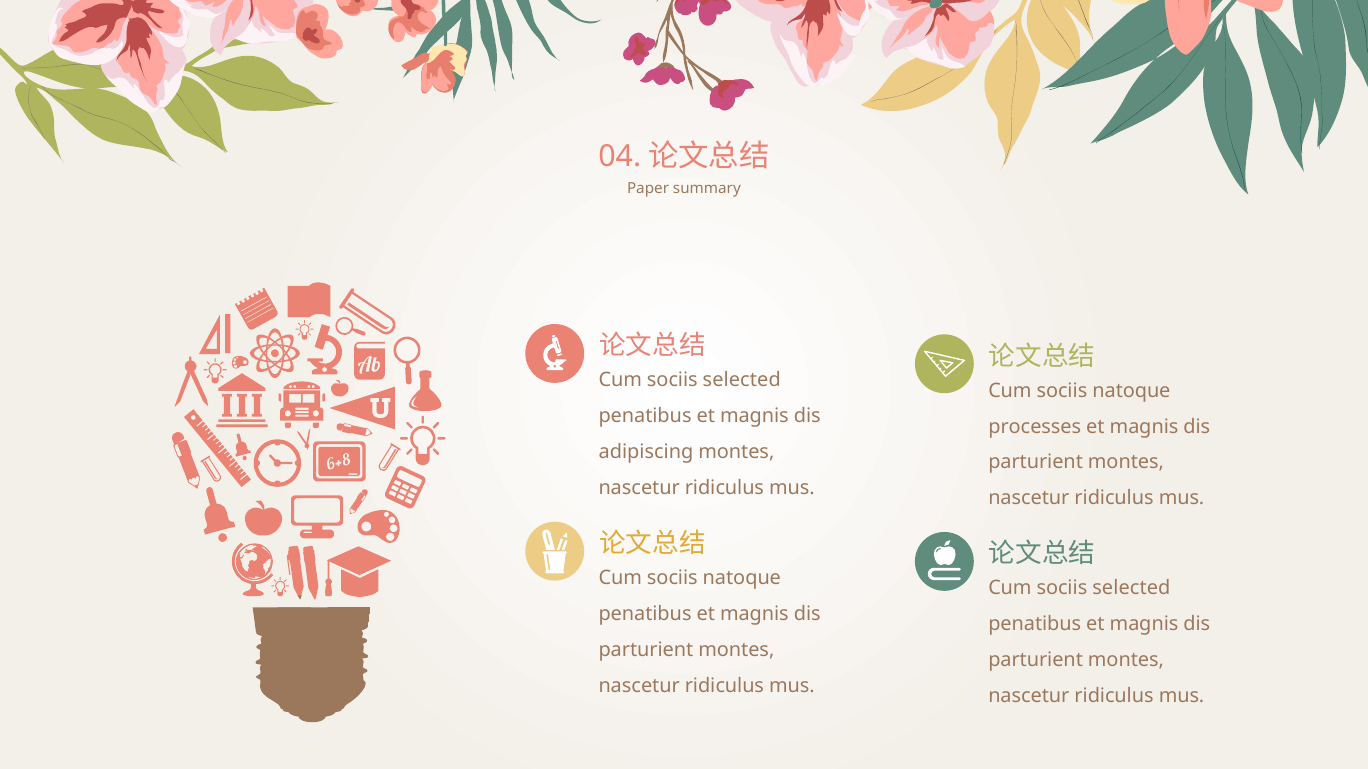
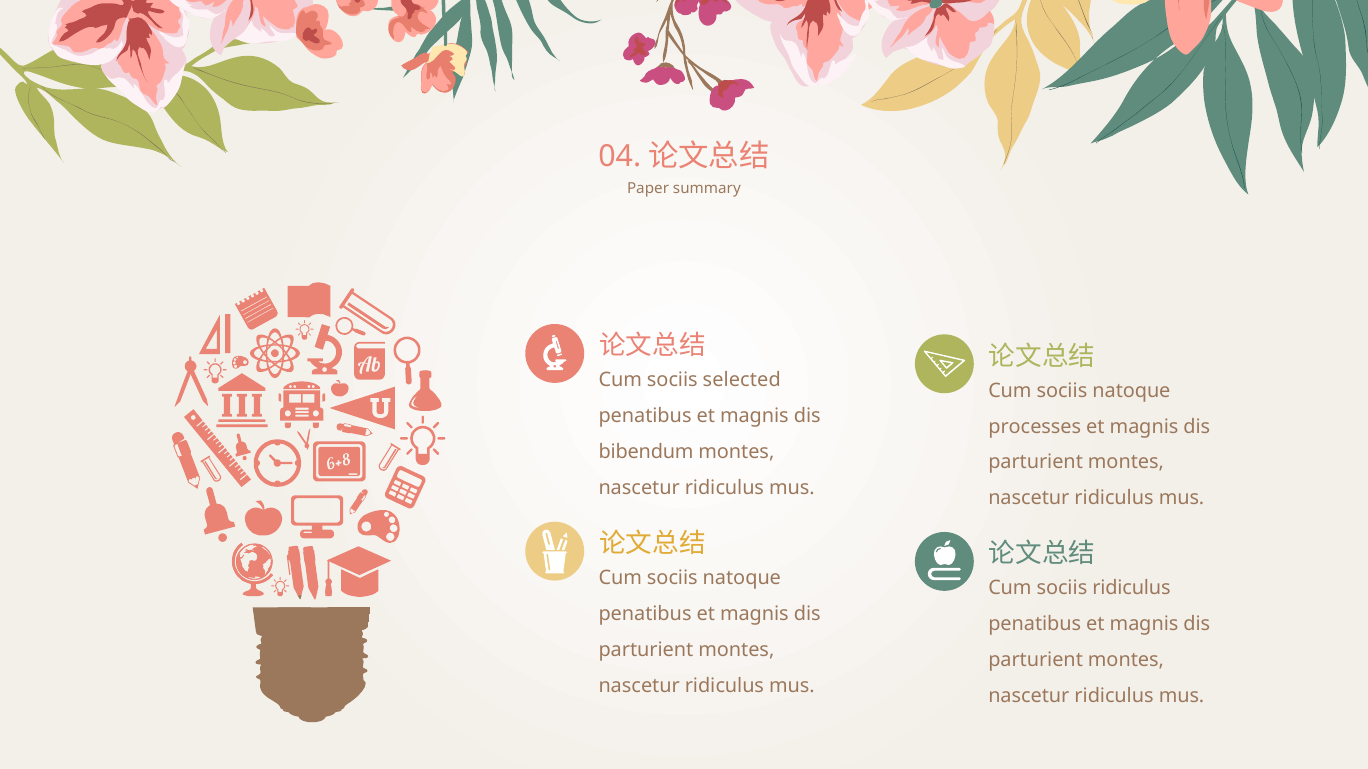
adipiscing: adipiscing -> bibendum (646, 452)
selected: selected -> ridiculus (1131, 589)
